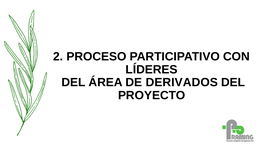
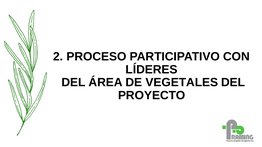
DERIVADOS: DERIVADOS -> VEGETALES (182, 83)
